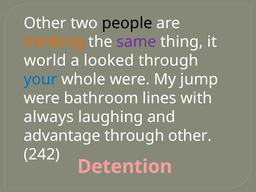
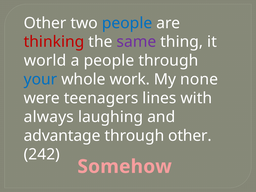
people colour: black -> blue (127, 23)
thinking colour: orange -> red (54, 42)
a looked: looked -> people (109, 61)
whole were: were -> work (130, 79)
jump: jump -> none (199, 79)
bathroom: bathroom -> teenagers (101, 98)
Detention: Detention -> Somehow (125, 167)
